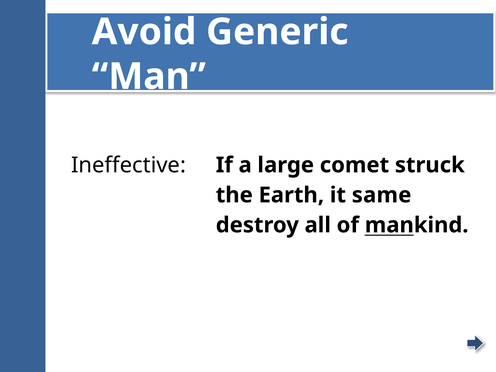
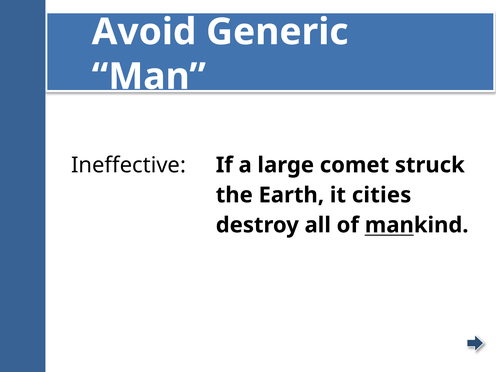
same: same -> cities (382, 195)
